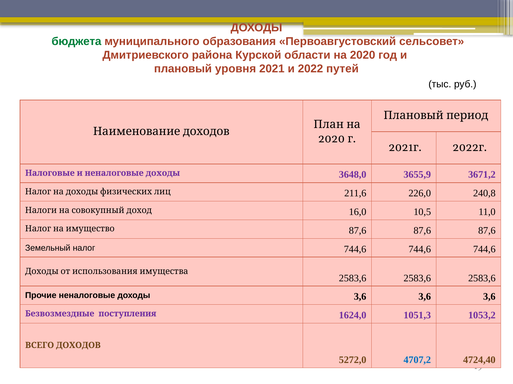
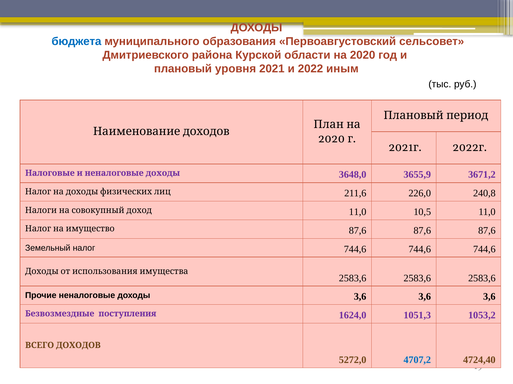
бюджета colour: green -> blue (76, 41)
путей: путей -> иным (342, 69)
16,0: 16,0 -> 11,0 (358, 212)
